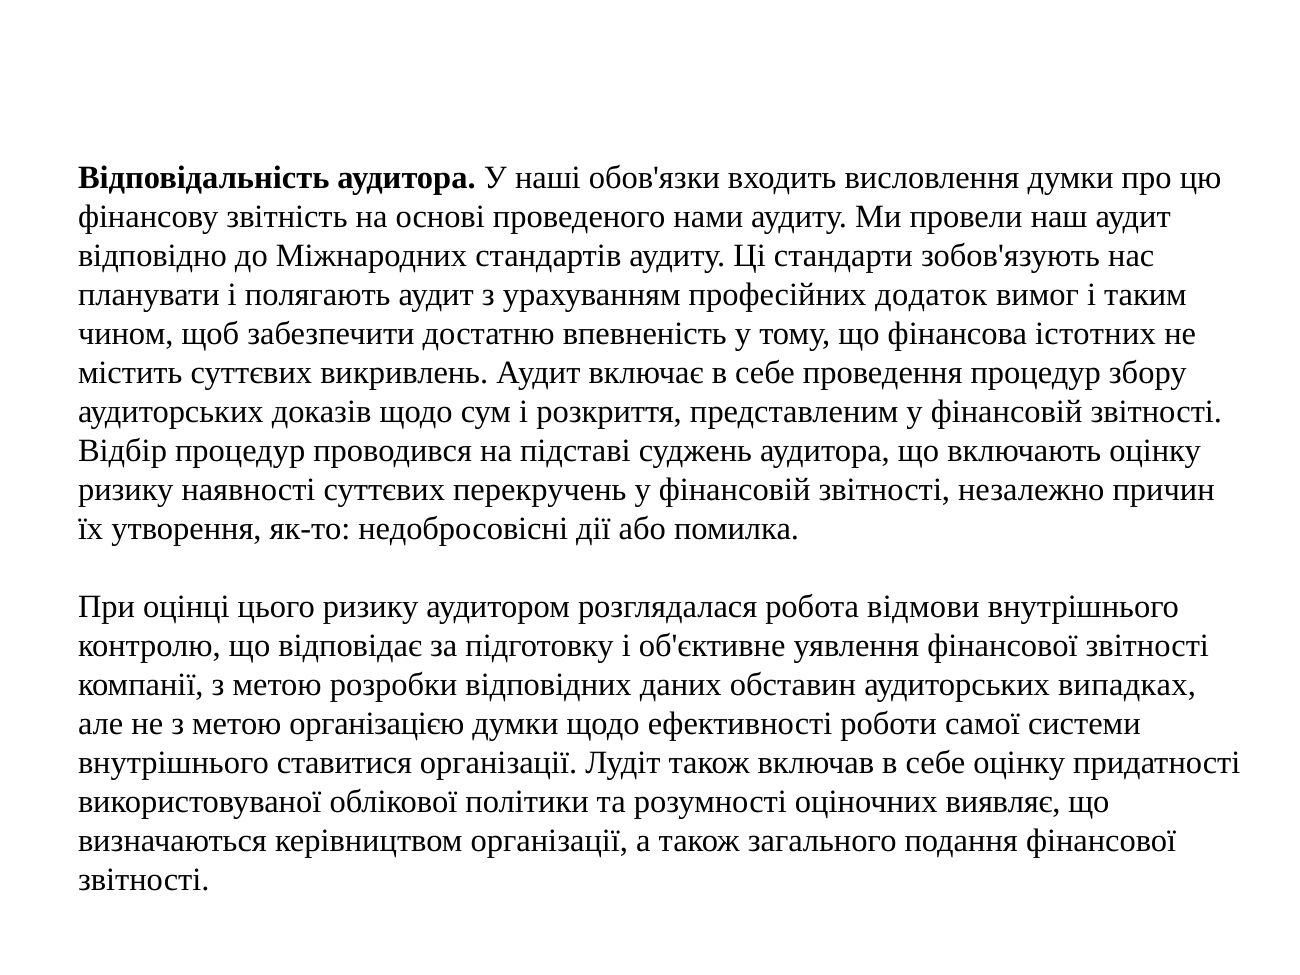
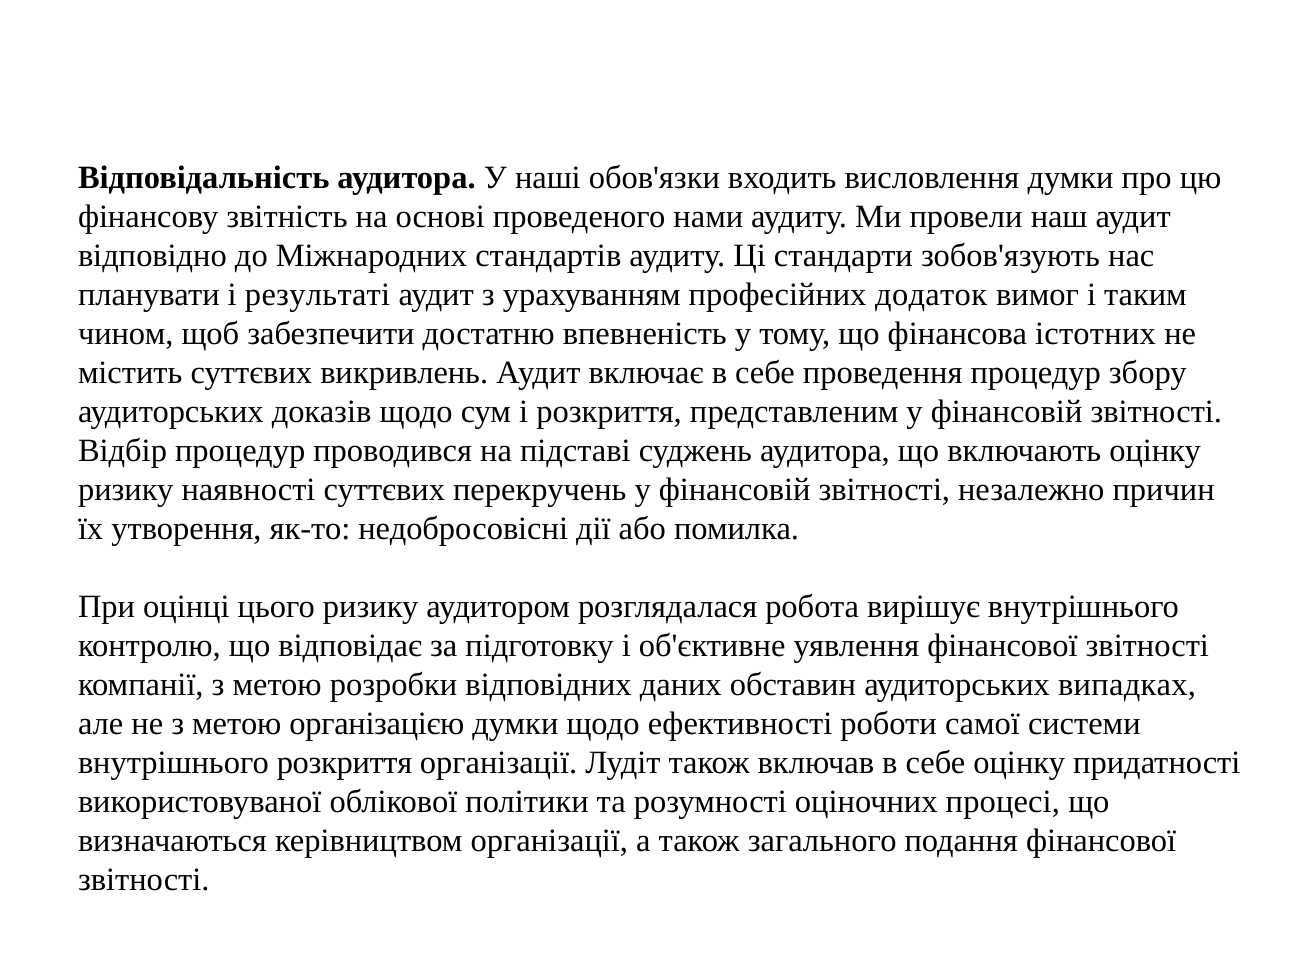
полягають: полягають -> результаті (318, 295)
відмови: відмови -> вирішує (924, 607)
внутрішнього ставитися: ставитися -> розкриття (345, 763)
виявляє: виявляє -> процесі (1003, 802)
